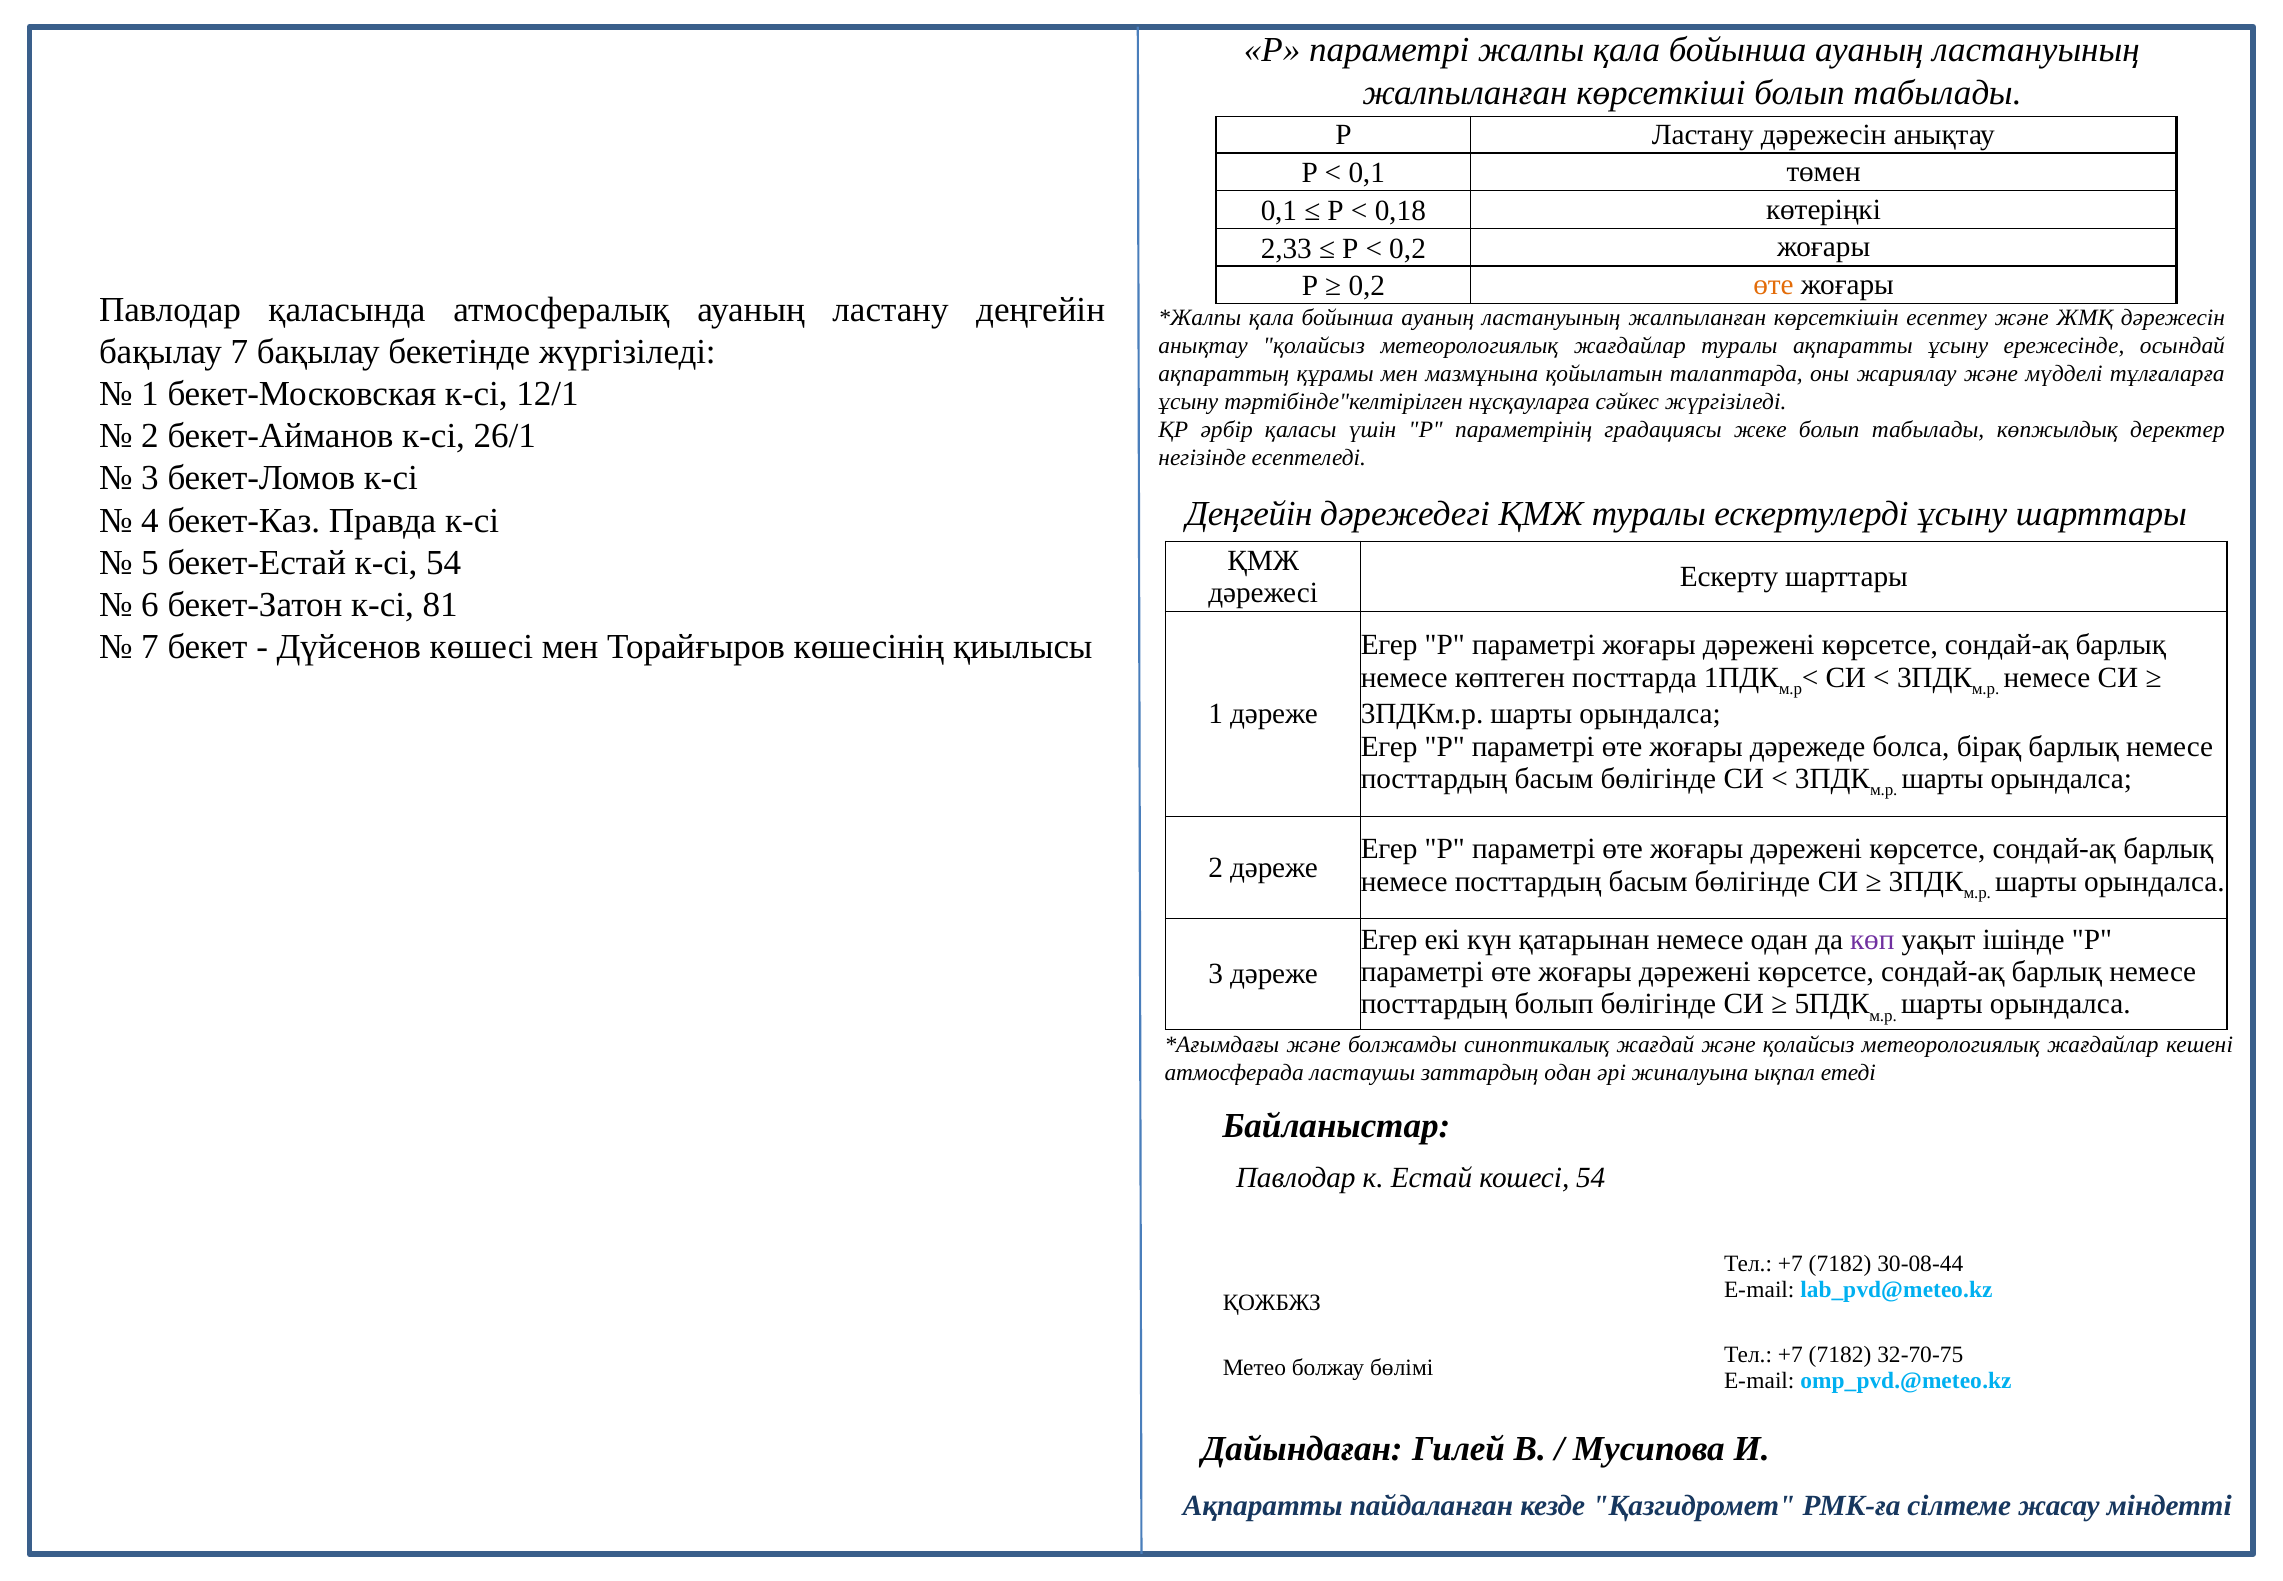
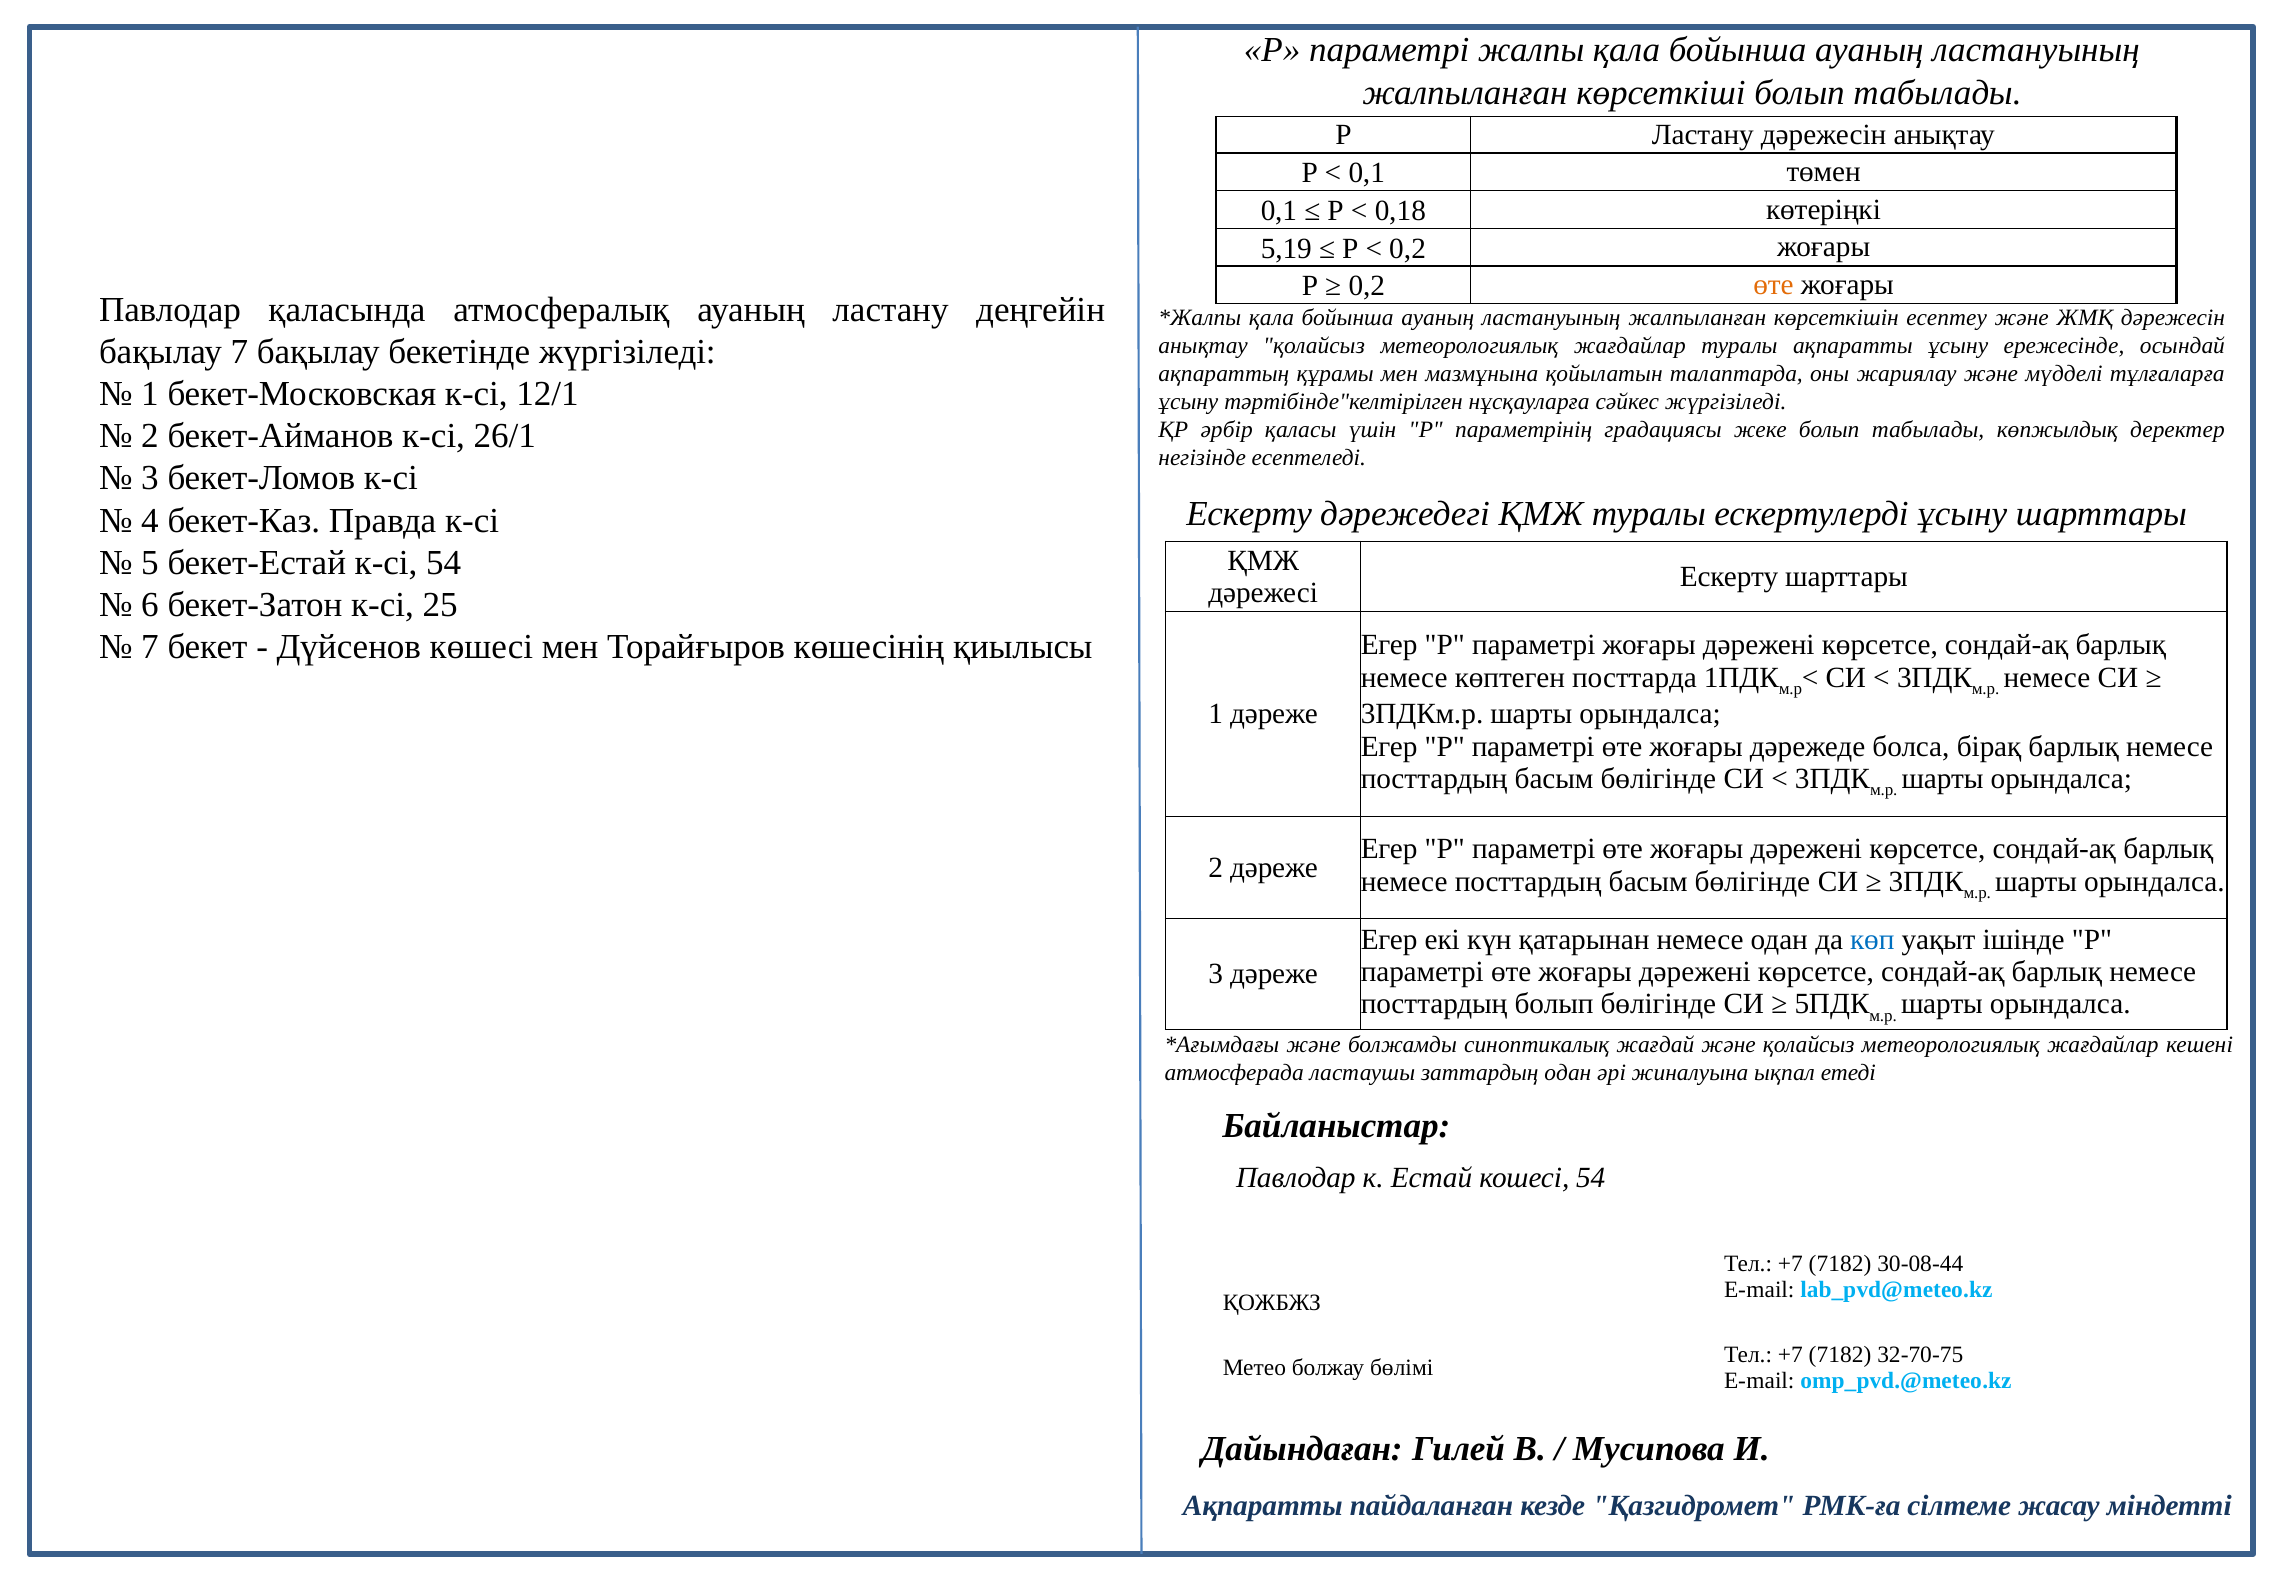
2,33: 2,33 -> 5,19 (1286, 248)
Деңгейін: Деңгейін -> Ескерту (1249, 513)
81: 81 -> 25 (440, 605)
көп colour: purple -> blue (1872, 939)
